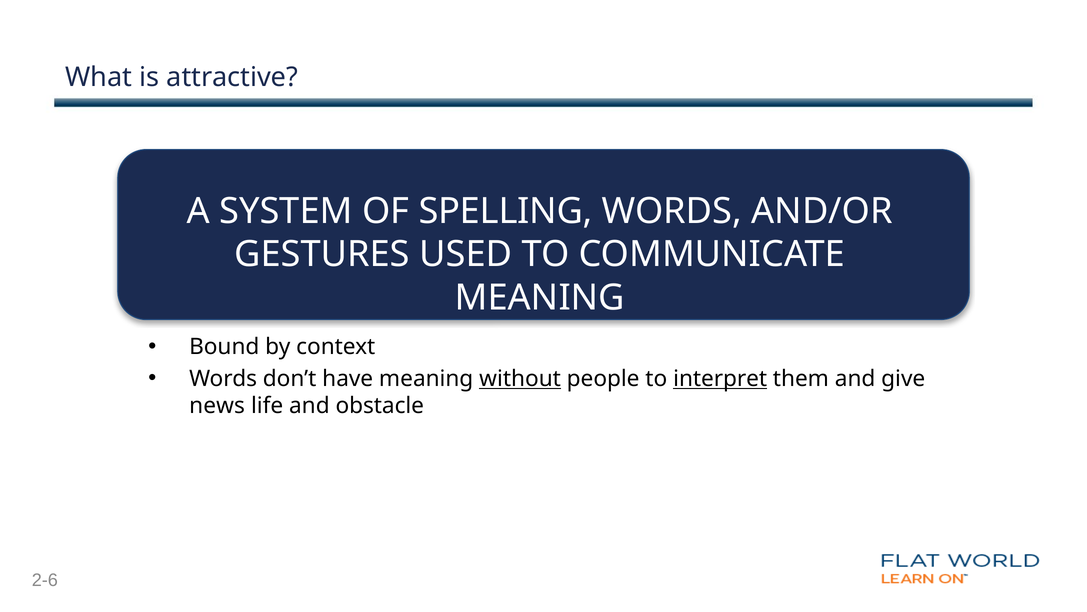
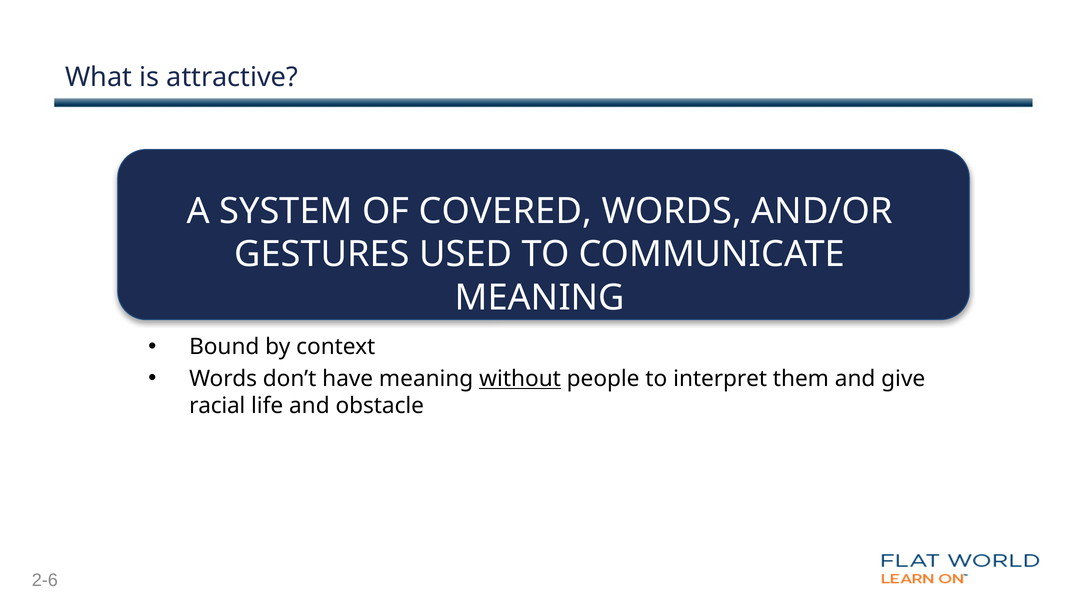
SPELLING: SPELLING -> COVERED (505, 211)
interpret underline: present -> none (720, 379)
news: news -> racial (217, 406)
